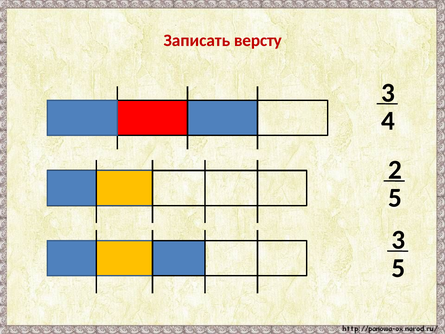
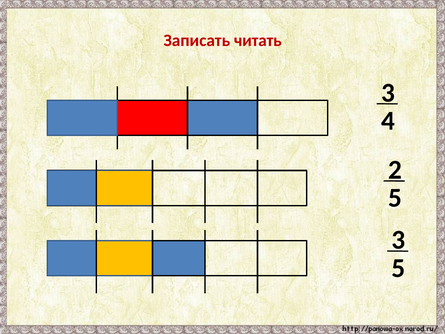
версту: версту -> читать (258, 40)
